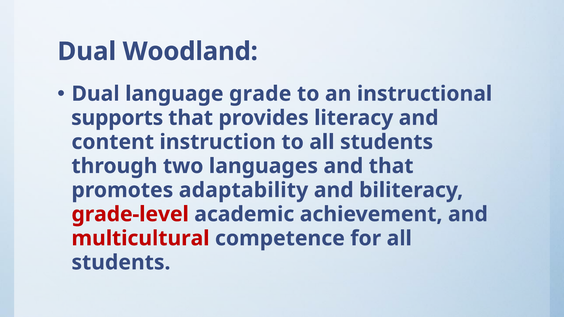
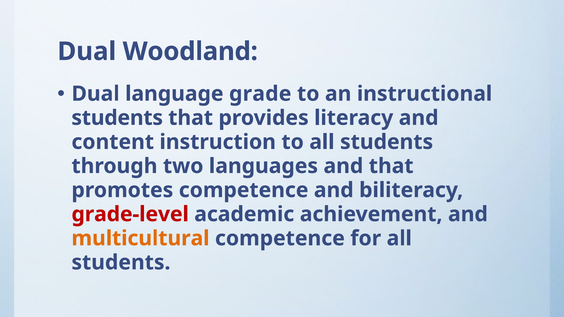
supports: supports -> students (117, 118)
promotes adaptability: adaptability -> competence (244, 190)
multicultural colour: red -> orange (141, 239)
